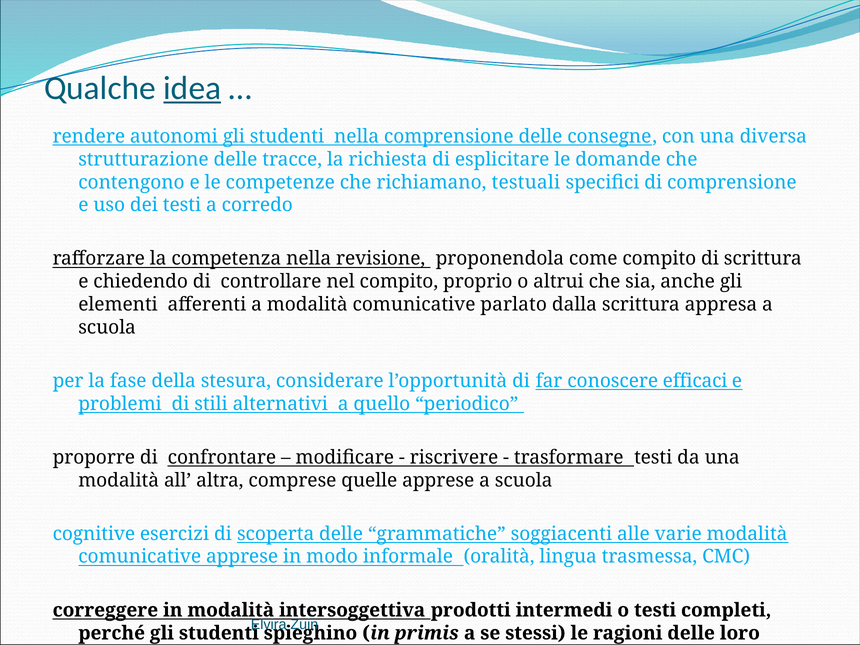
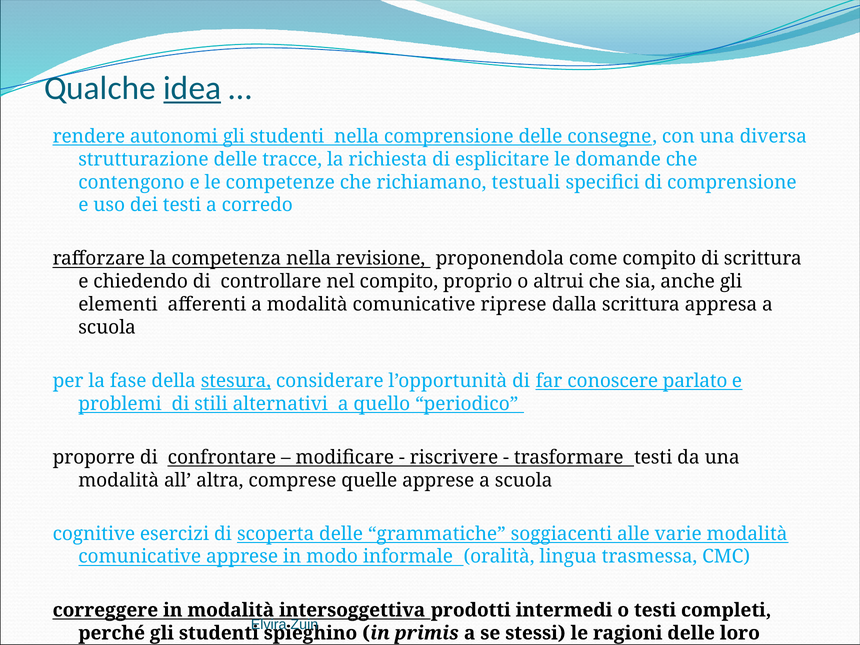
parlato: parlato -> riprese (514, 304)
stesura underline: none -> present (236, 381)
efficaci: efficaci -> parlato (695, 381)
